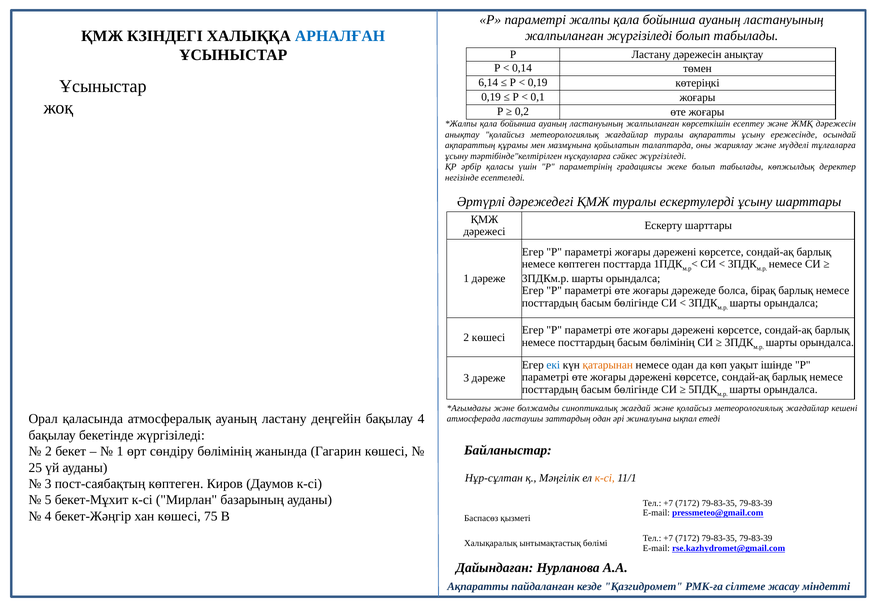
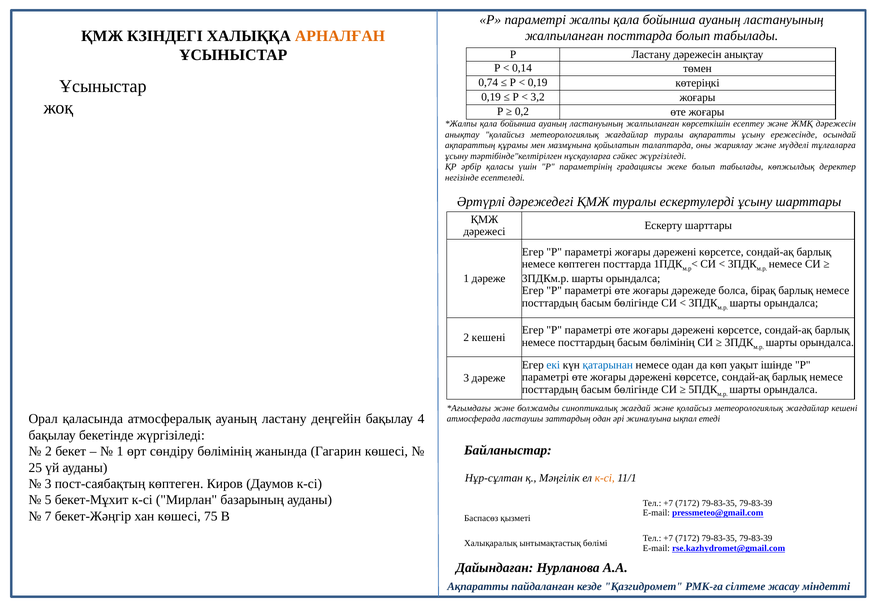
АРНАЛҒАН colour: blue -> orange (340, 36)
жалпыланған жүргізіледі: жүргізіледі -> посттарда (640, 36)
6,14: 6,14 -> 0,74 (488, 83)
0,1: 0,1 -> 3,2 (538, 97)
2 көшесі: көшесі -> кешені (489, 337)
қатарынан colour: orange -> blue (608, 365)
4: 4 -> 7 (48, 516)
